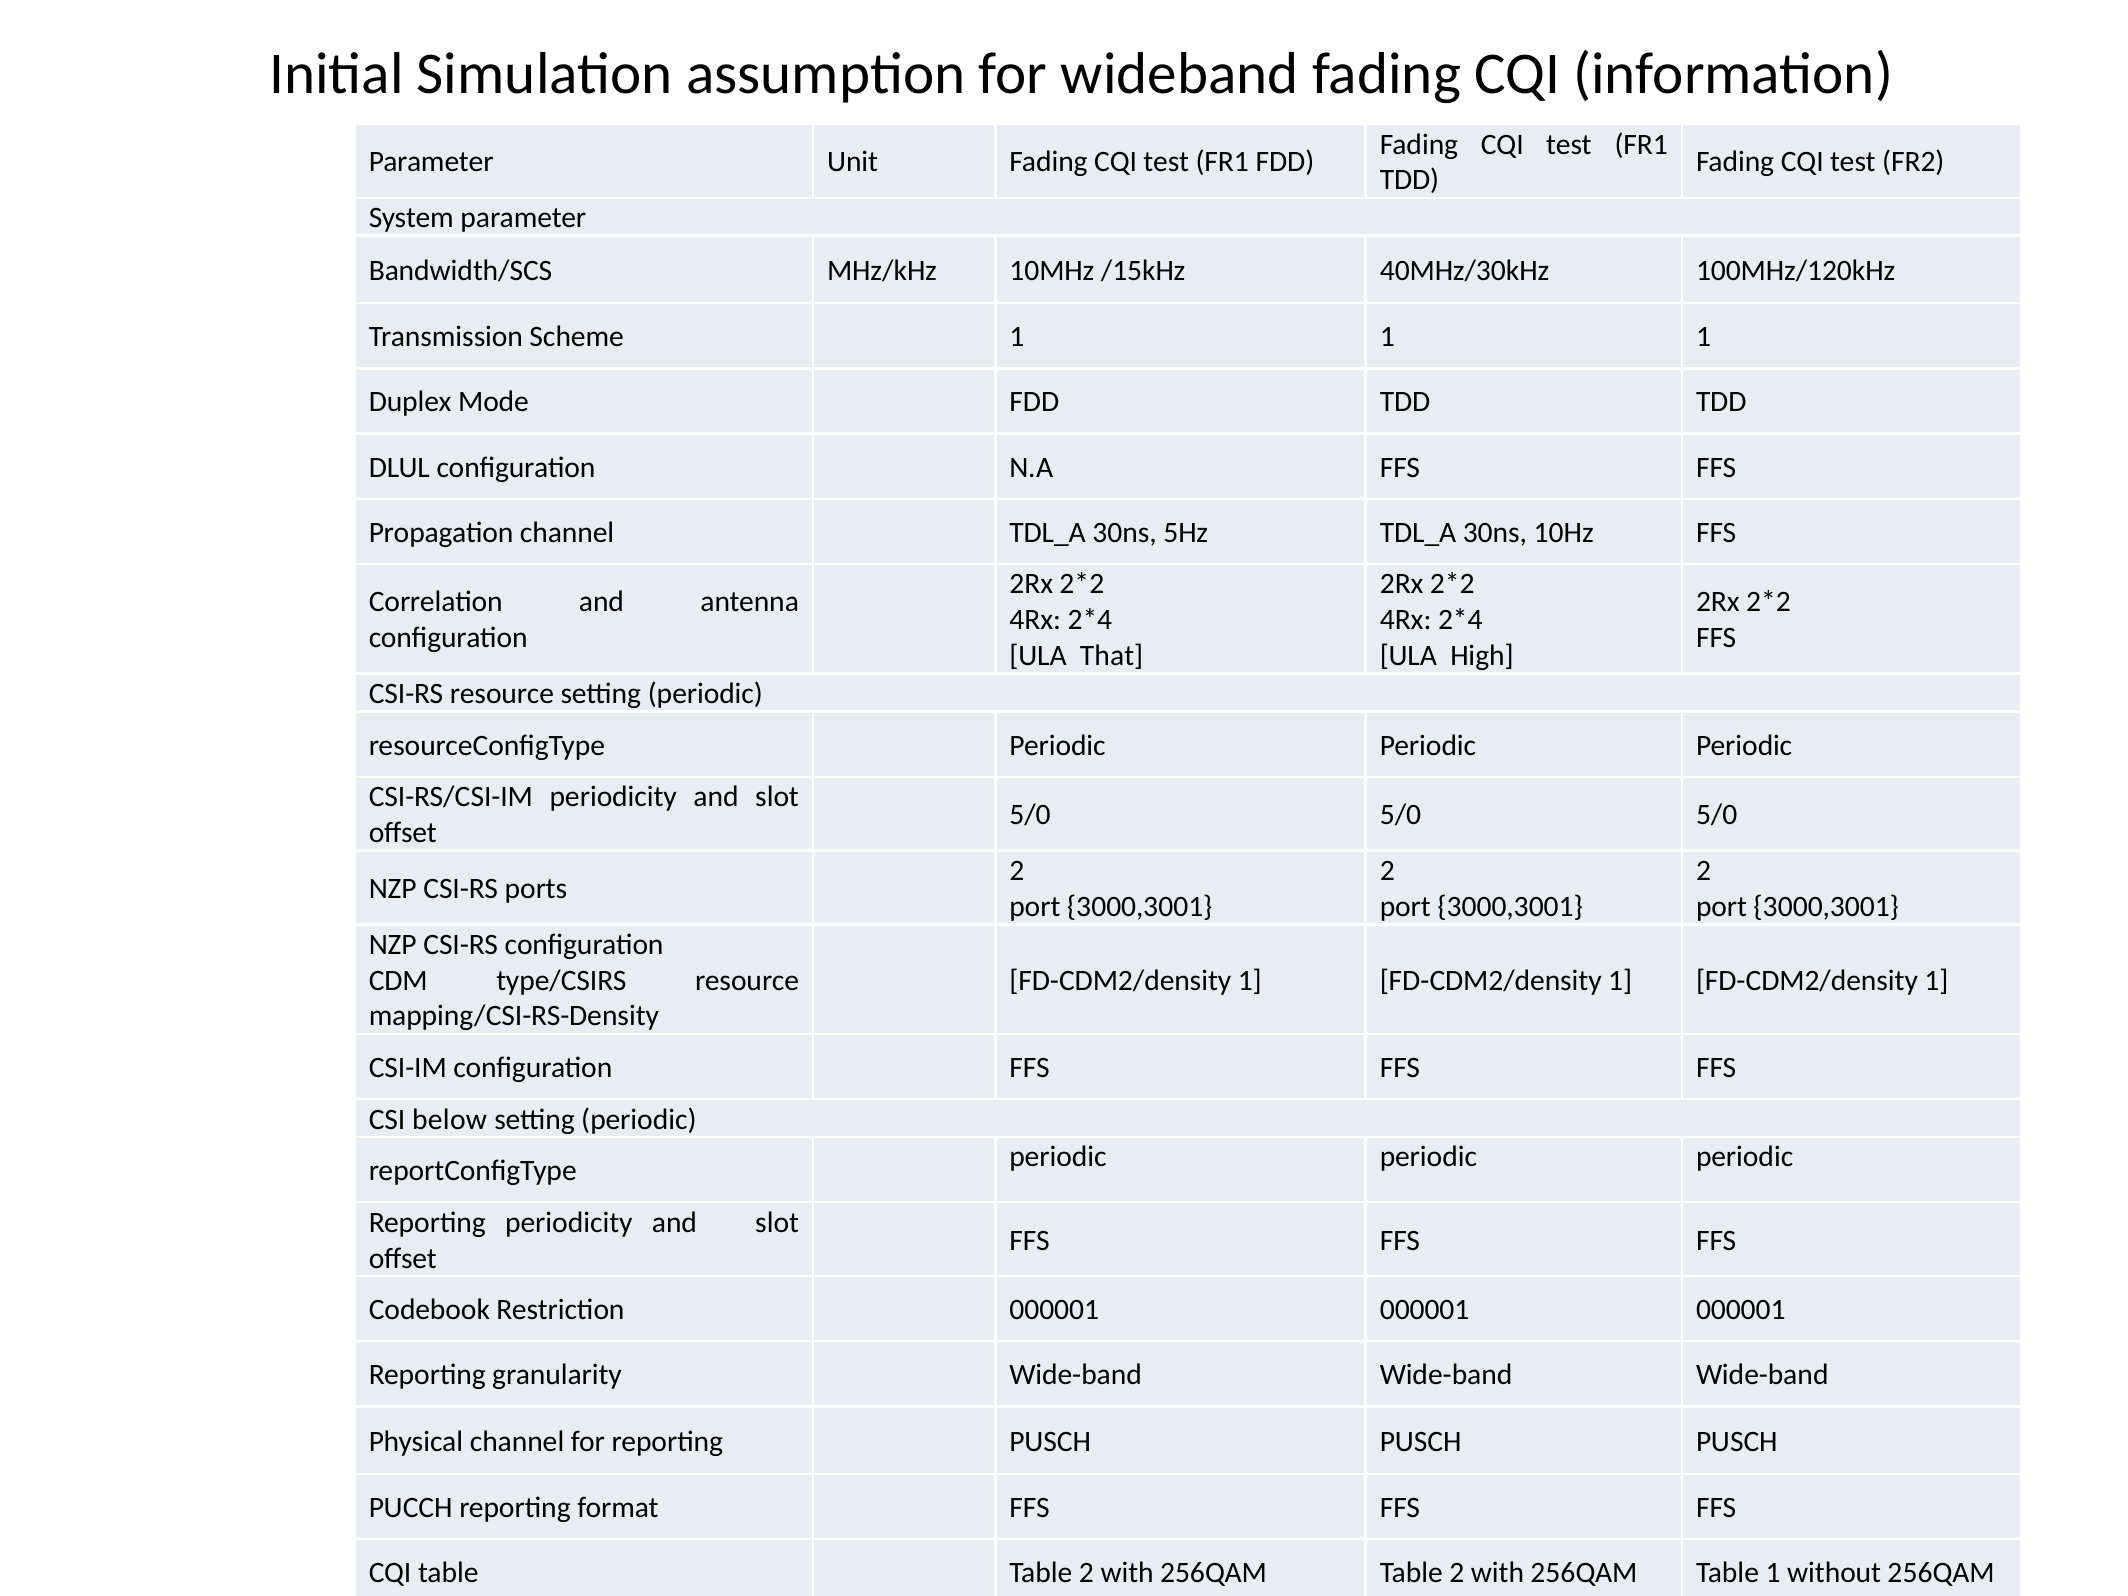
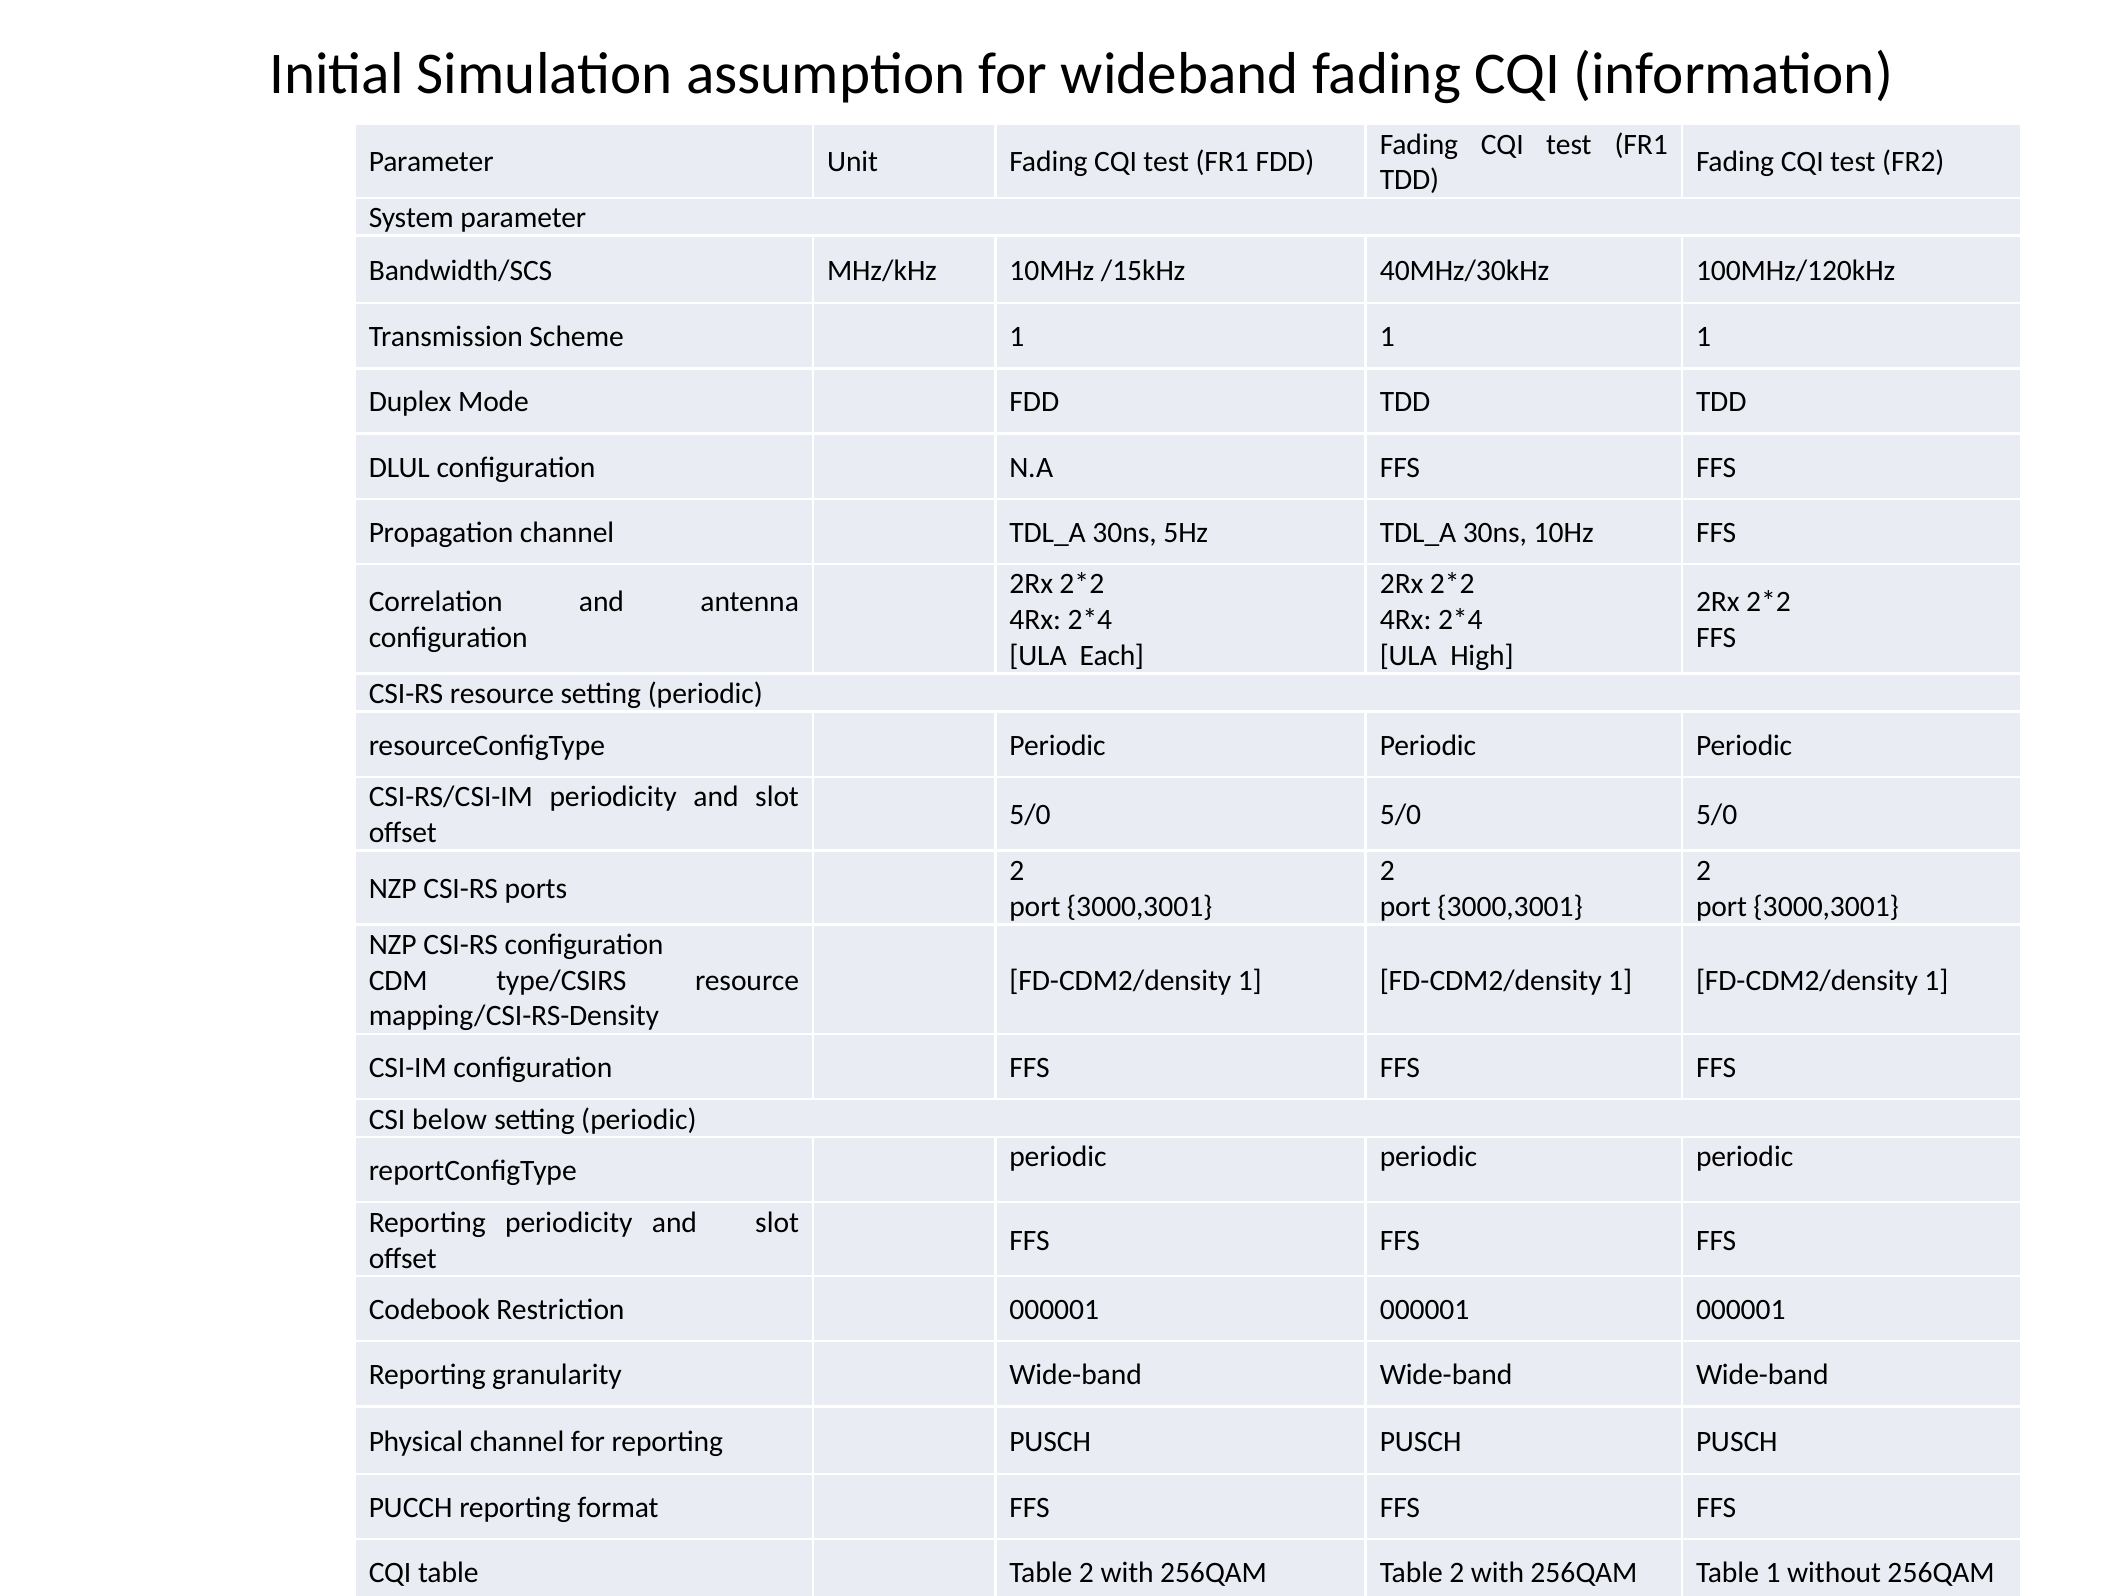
That: That -> Each (1112, 656)
